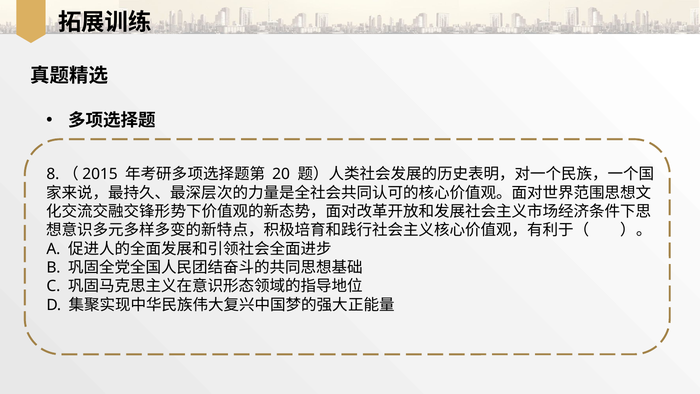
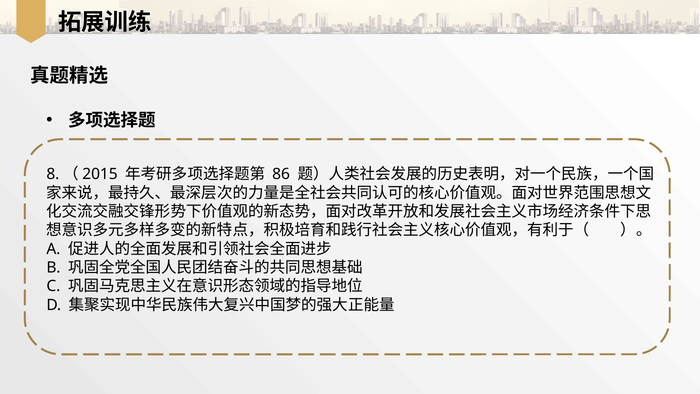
20: 20 -> 86 (281, 174)
